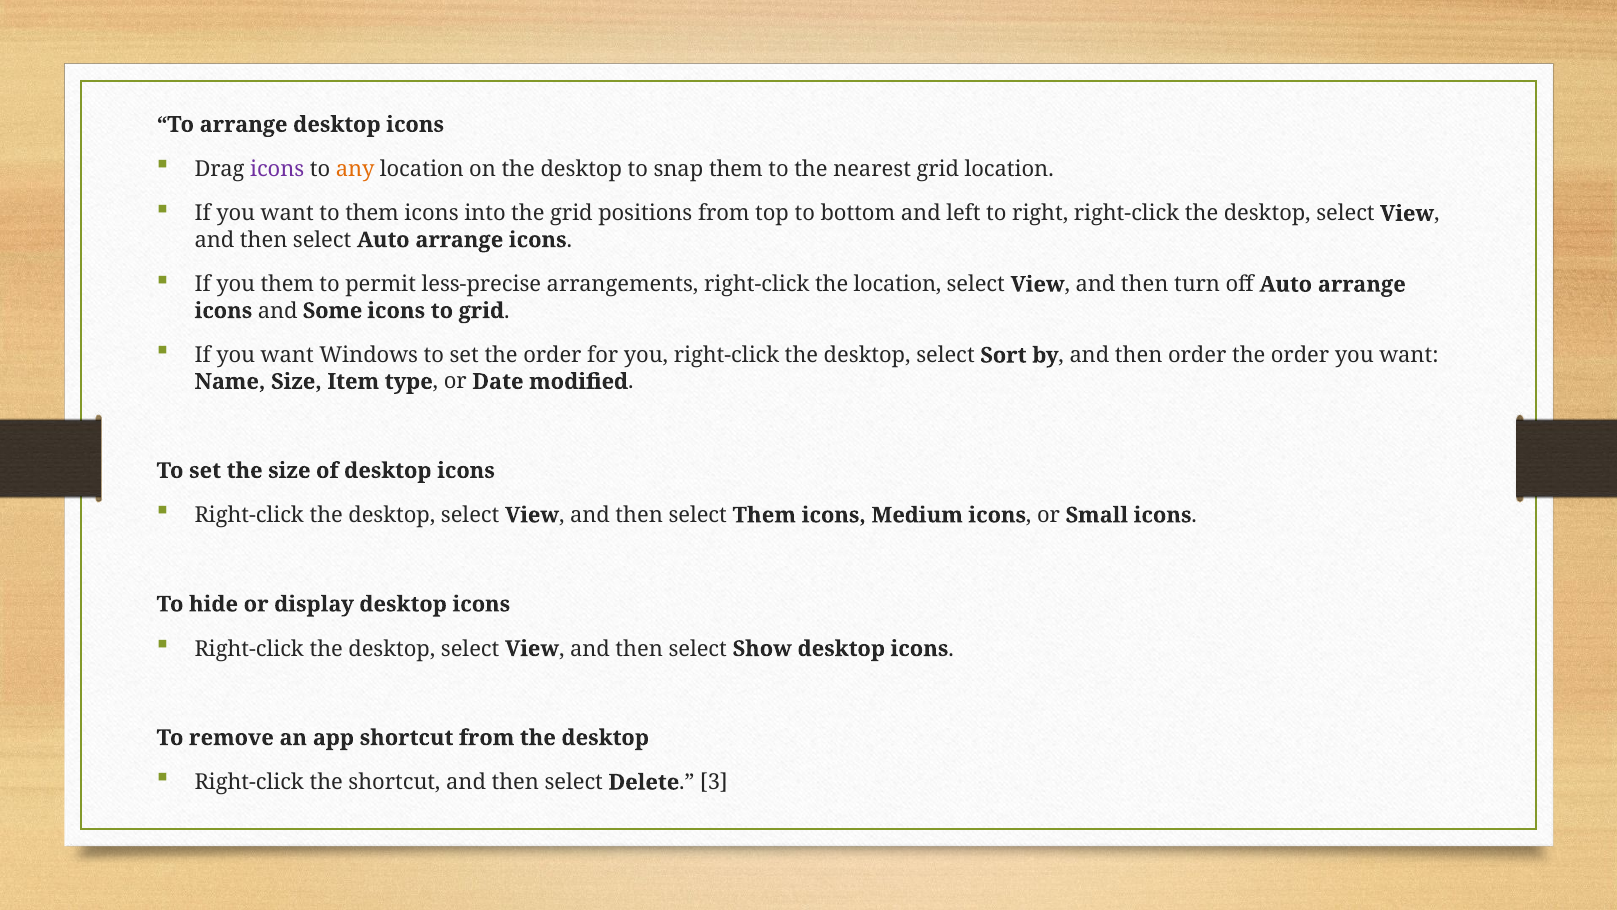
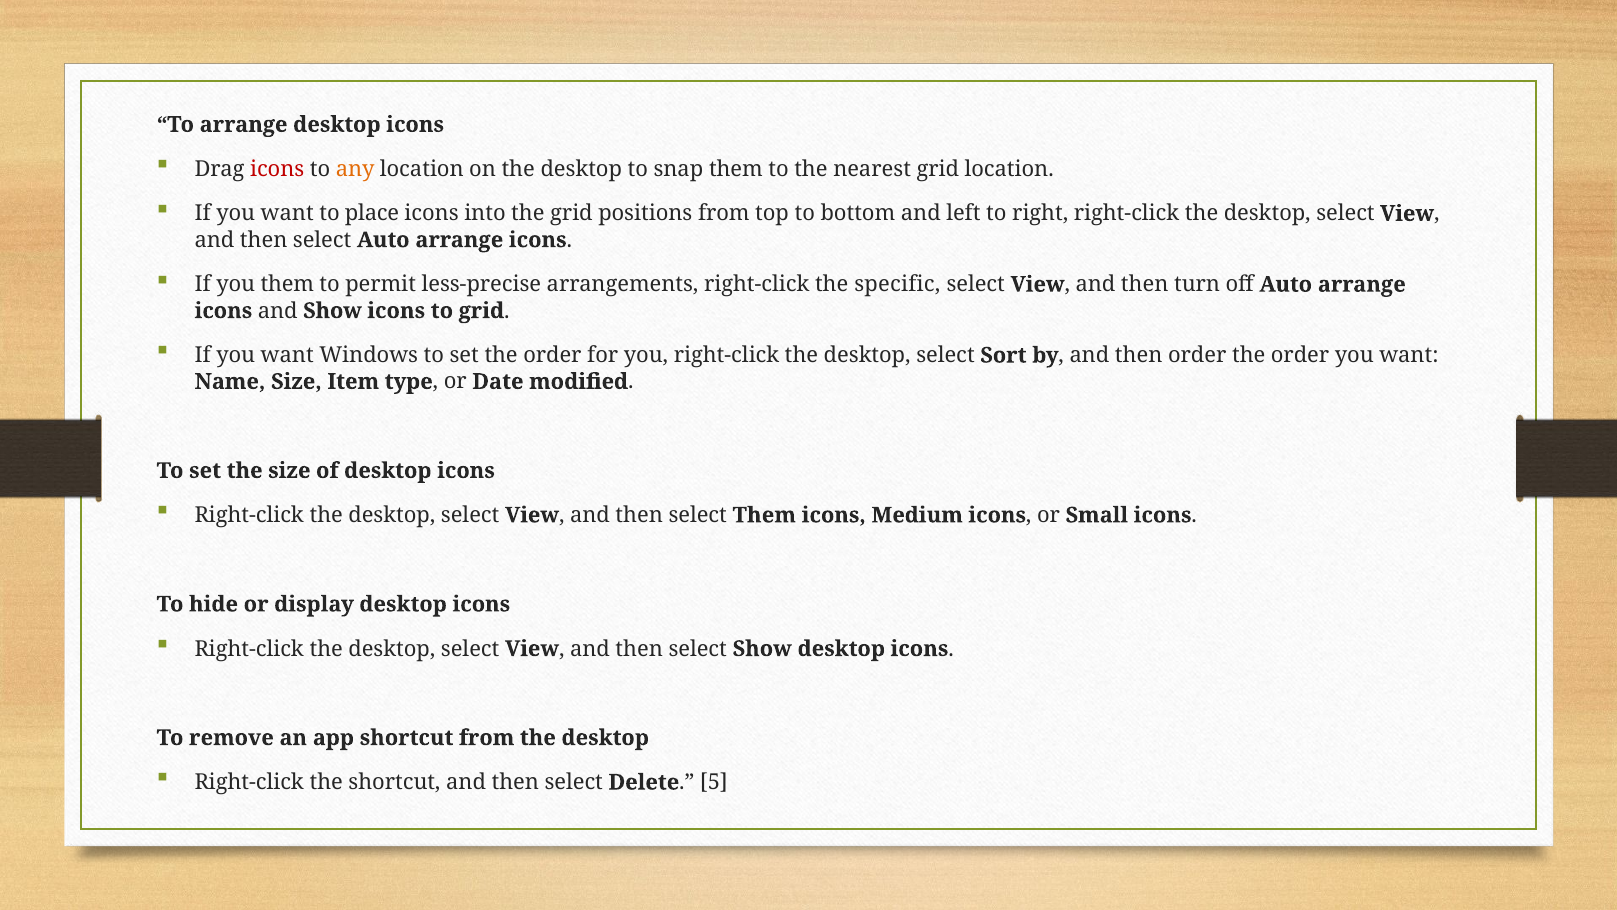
icons colour: purple -> red (277, 169)
to them: them -> place (372, 214)
the location: location -> specific (897, 284)
and Some: Some -> Show (333, 311)
3: 3 -> 5 (714, 782)
